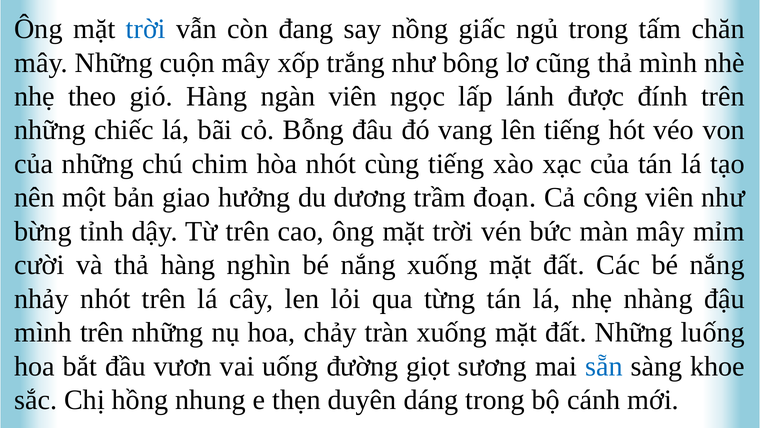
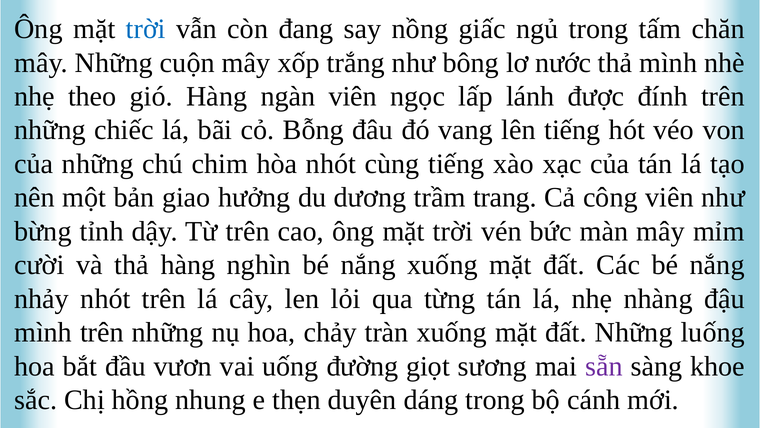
cũng: cũng -> nước (563, 63)
đoạn: đoạn -> trang (505, 198)
sẵn colour: blue -> purple (604, 367)
